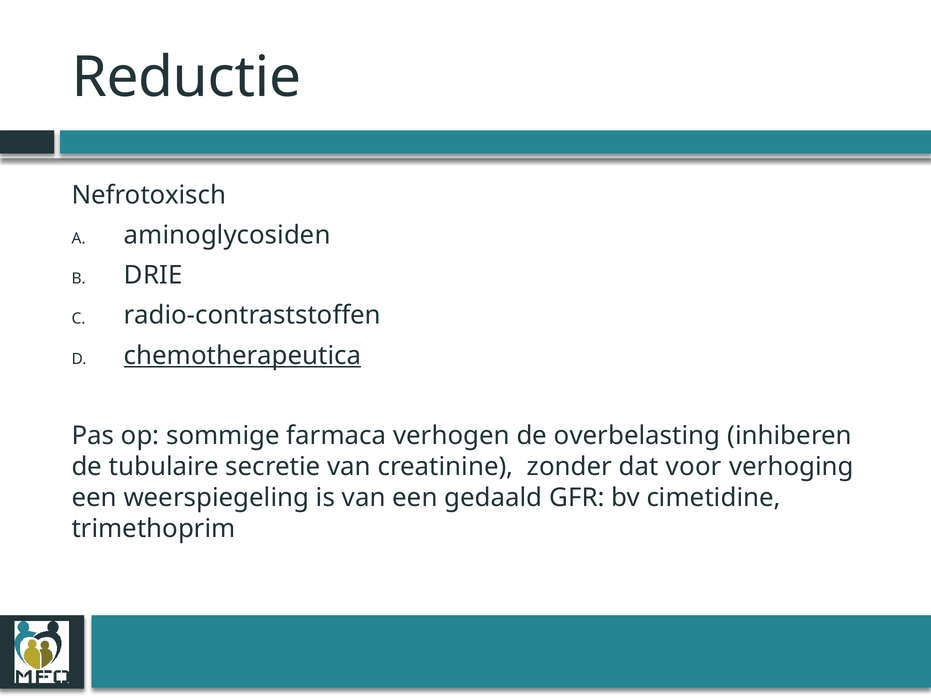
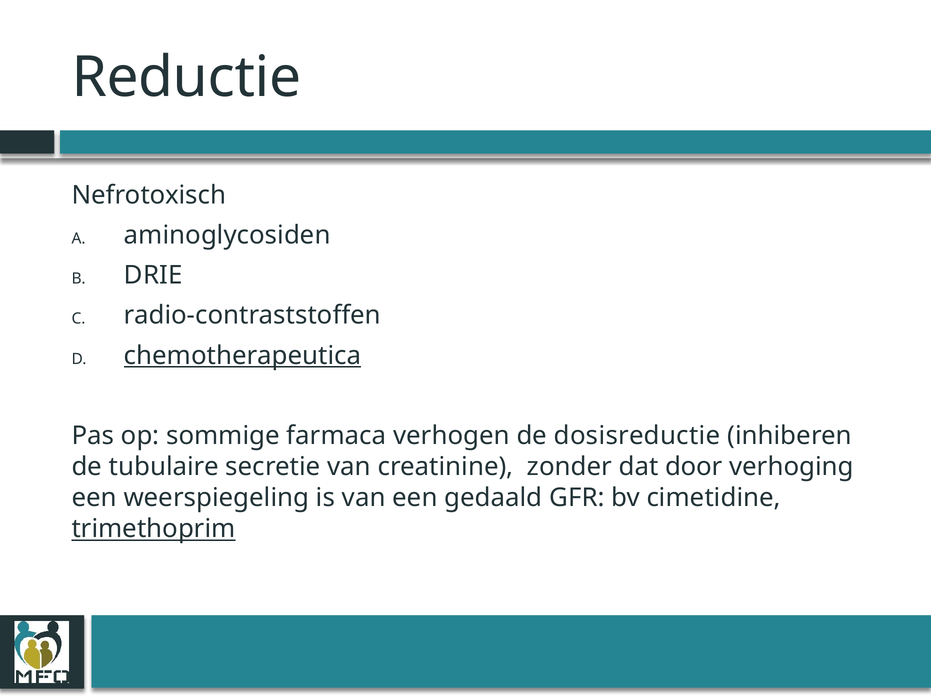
overbelasting: overbelasting -> dosisreductie (637, 436)
voor: voor -> door (694, 467)
trimethoprim underline: none -> present (154, 529)
